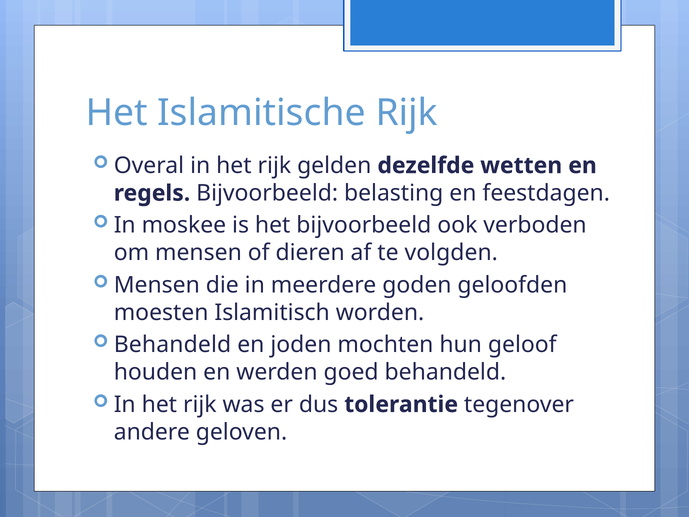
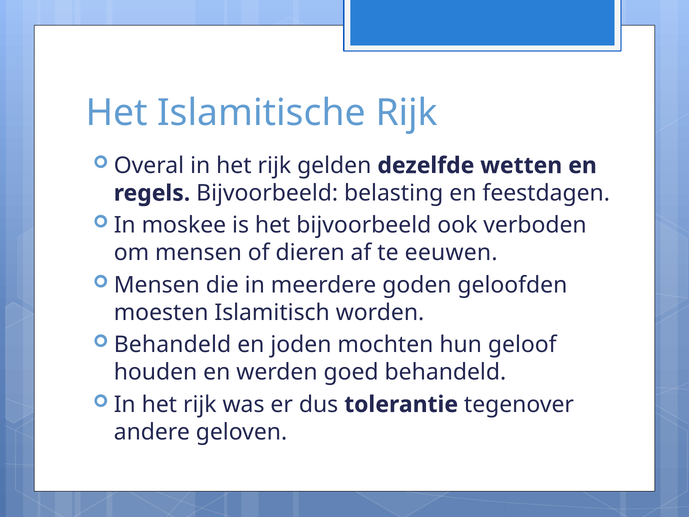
volgden: volgden -> eeuwen (451, 253)
